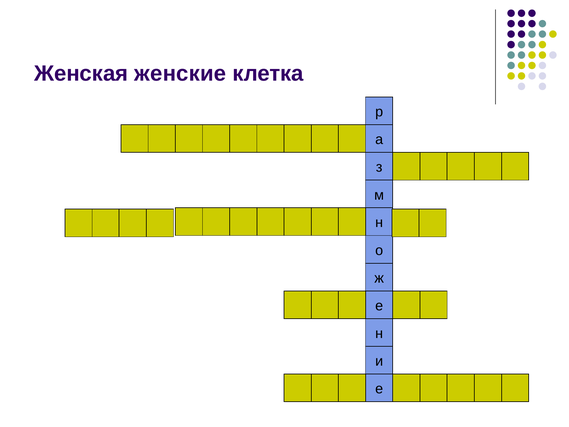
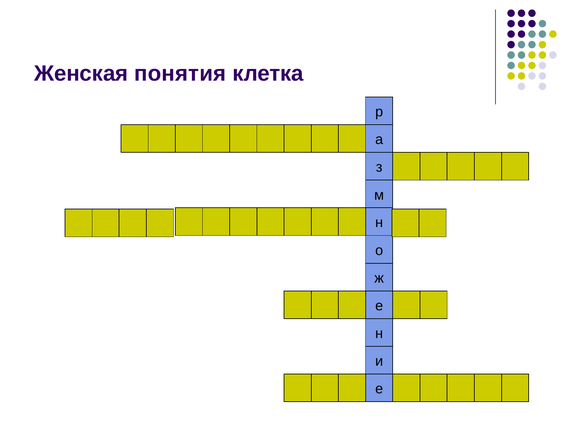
женские: женские -> понятия (180, 74)
